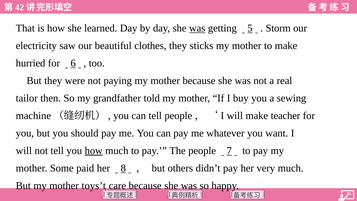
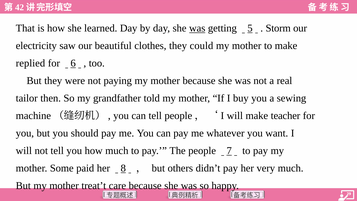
sticks: sticks -> could (201, 46)
hurried: hurried -> replied (30, 63)
how underline: present -> none (94, 151)
toys’t: toys’t -> treat’t (94, 185)
